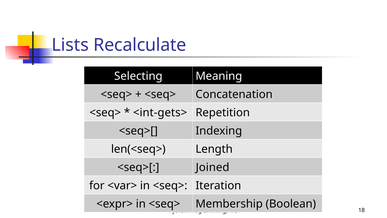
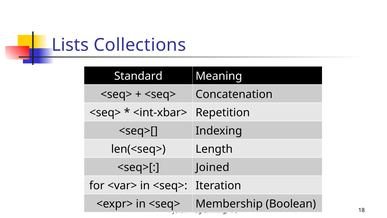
Recalculate: Recalculate -> Collections (140, 45)
Selecting: Selecting -> Standard (138, 76)
<int-gets>: <int-gets> -> <int-xbar> (160, 112)
